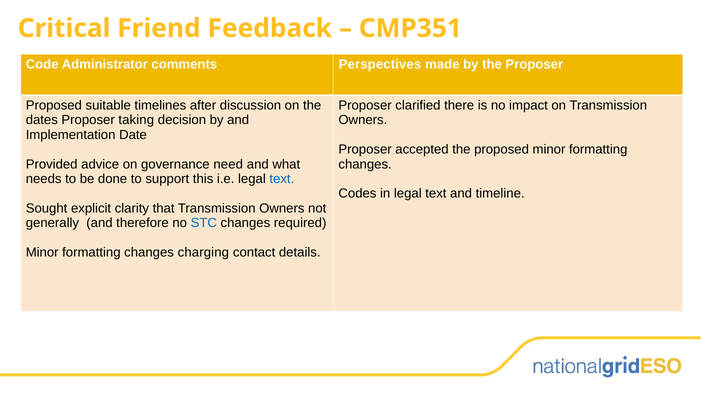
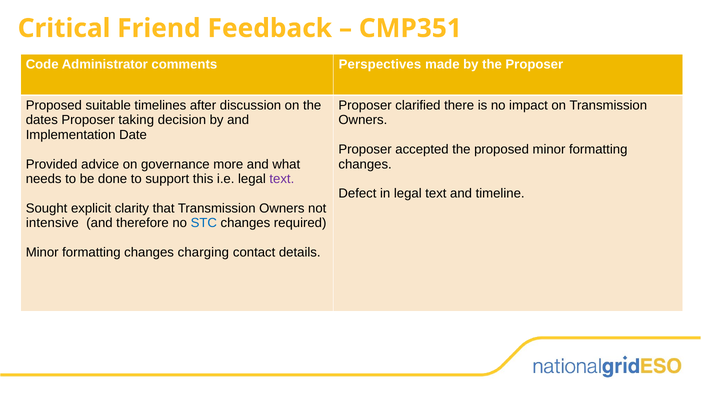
need: need -> more (228, 164)
text colour: blue -> purple (282, 179)
Codes: Codes -> Defect (357, 194)
generally: generally -> intensive (52, 223)
